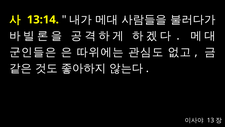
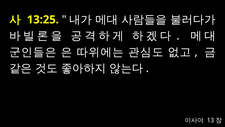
13:14: 13:14 -> 13:25 (43, 20)
